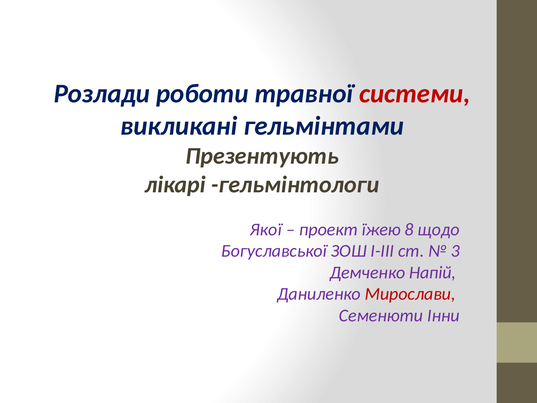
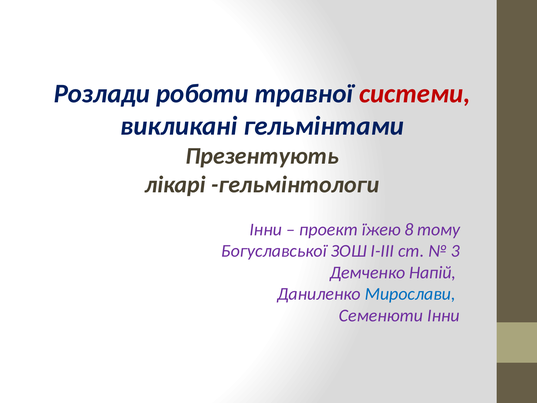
Якої: Якої -> Інни (266, 229)
щодо: щодо -> тому (439, 229)
Мирослави colour: red -> blue (410, 294)
